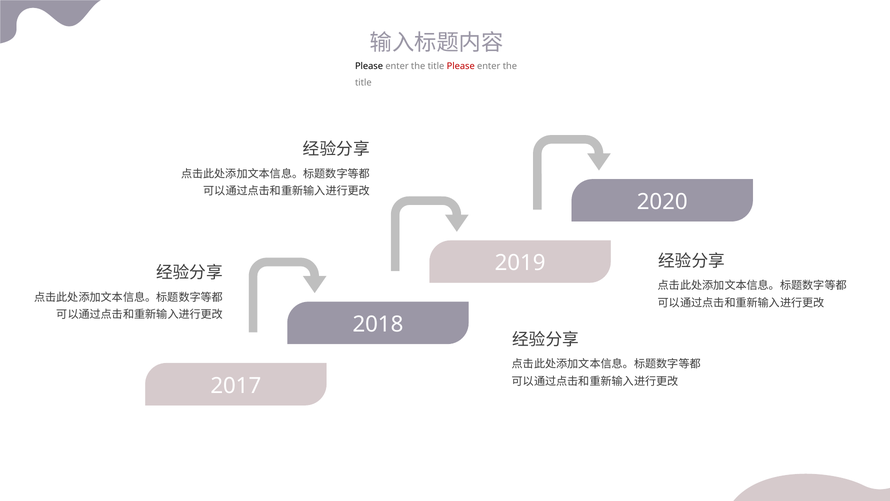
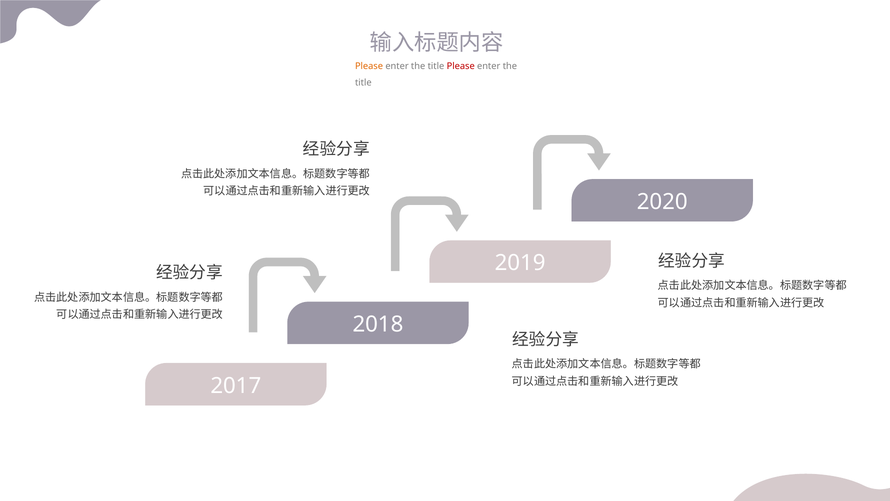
Please colour: black -> orange (369, 66)
